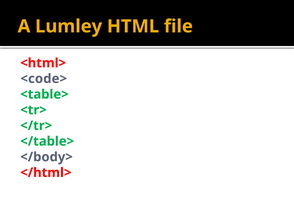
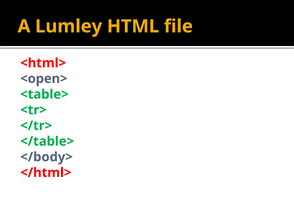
<code>: <code> -> <open> (44, 79)
